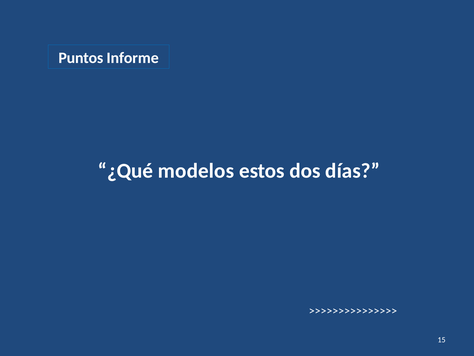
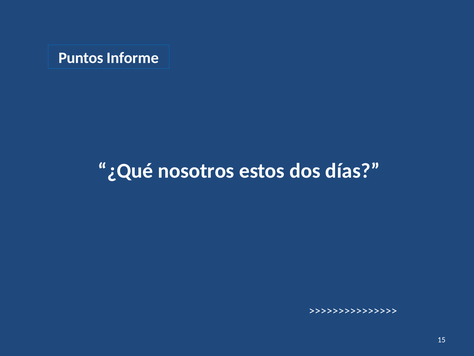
modelos: modelos -> nosotros (196, 170)
